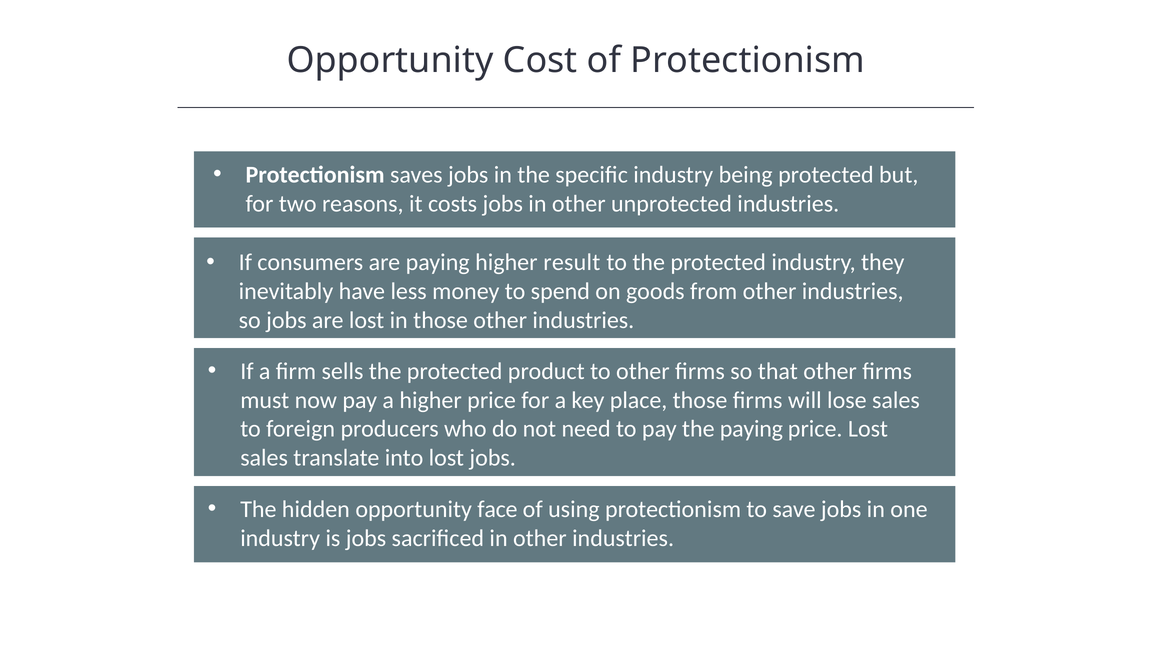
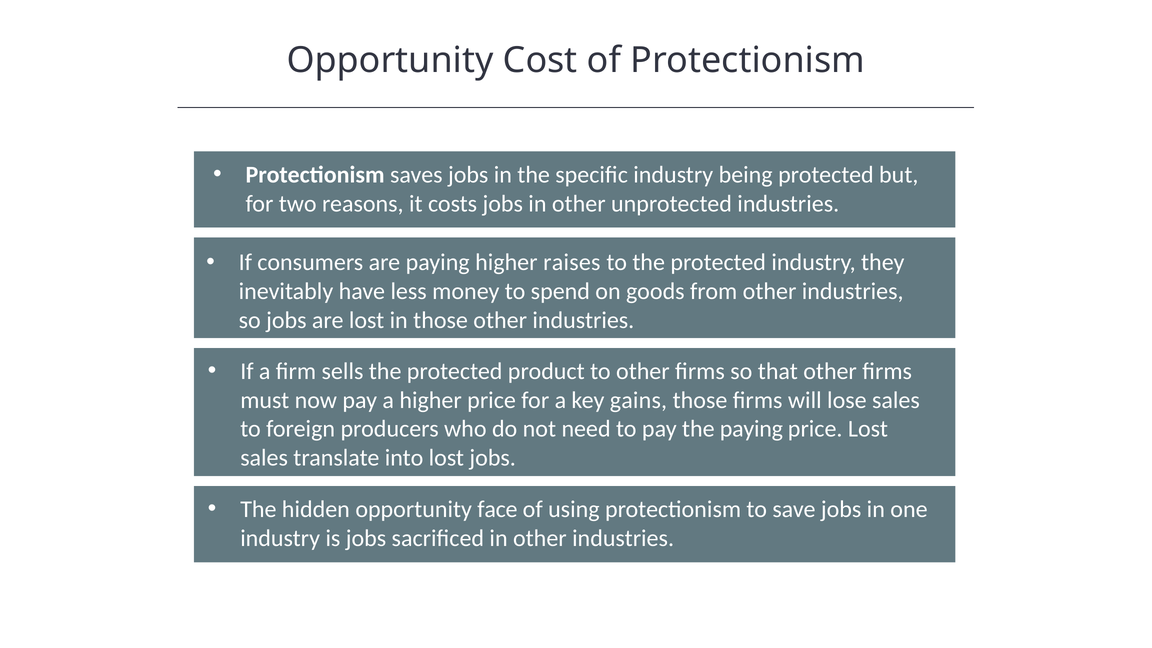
result: result -> raises (572, 263)
place: place -> gains (638, 400)
